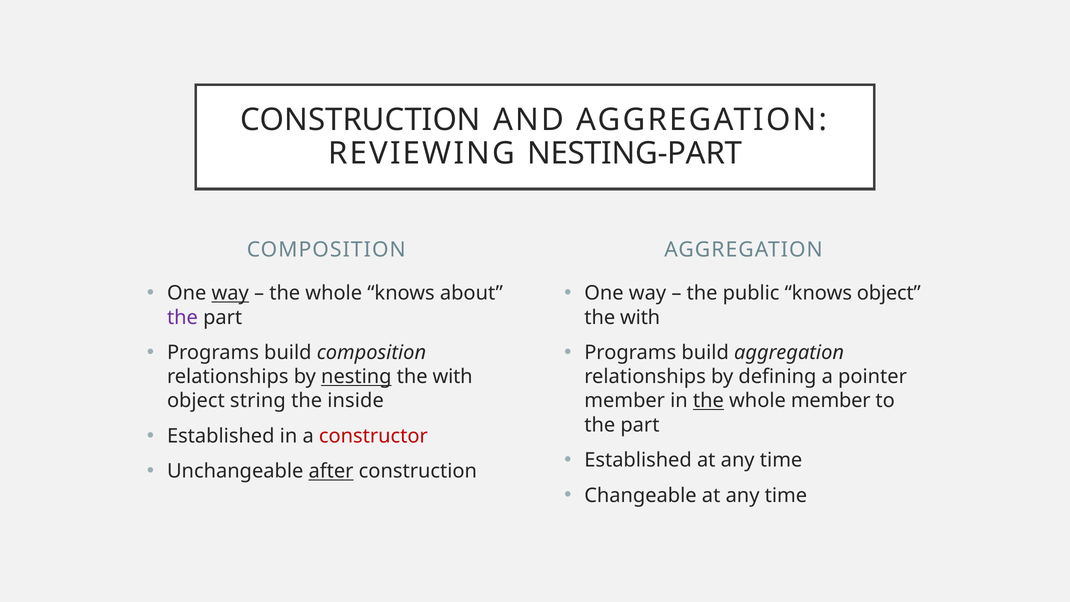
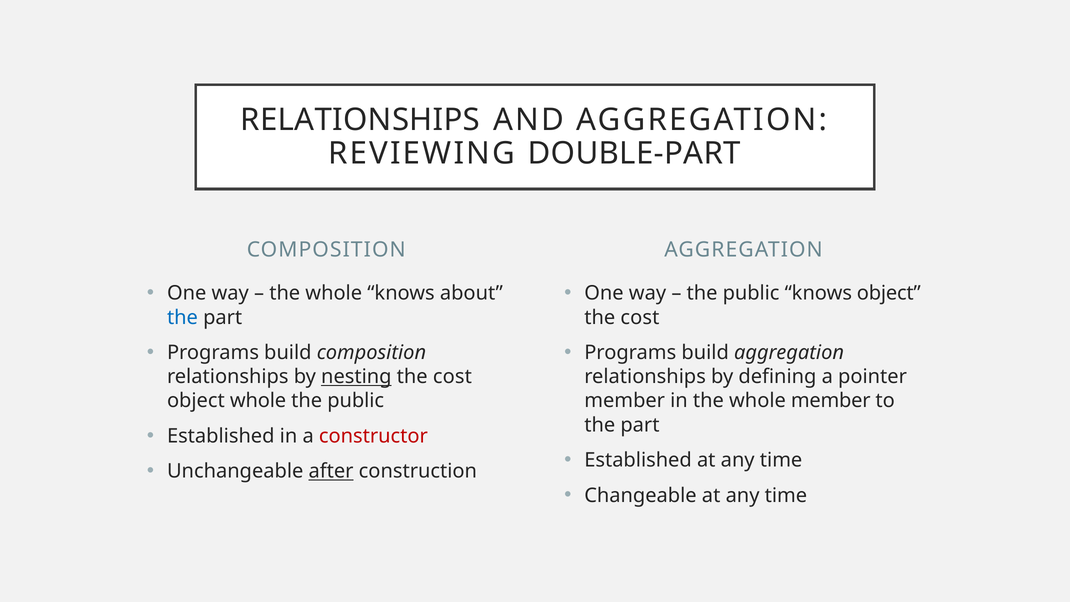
CONSTRUCTION: CONSTRUCTION -> RELATIONSHIPS (360, 120)
NESTING-PART: NESTING-PART -> DOUBLE-PART (634, 153)
way underline: present -> none (230, 293)
the colour: purple -> blue (182, 317)
with: with -> cost (640, 317)
with: with -> cost (452, 377)
object string: string -> whole (258, 401)
inside: inside -> public (356, 401)
the underline: present -> none (708, 401)
